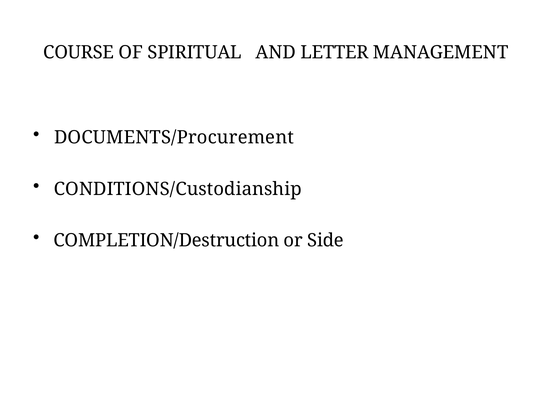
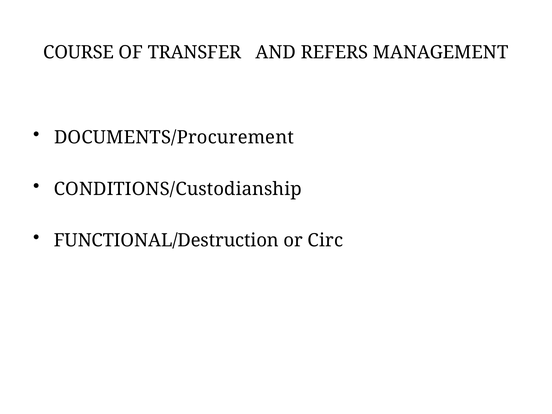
SPIRITUAL: SPIRITUAL -> TRANSFER (195, 52)
LETTER: LETTER -> REFERS (334, 52)
COMPLETION/Destruction: COMPLETION/Destruction -> FUNCTIONAL/Destruction (166, 240)
Side: Side -> Circ (325, 240)
